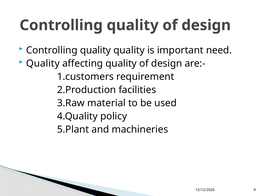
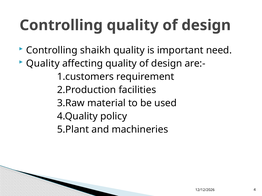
quality: quality -> shaikh (95, 50)
